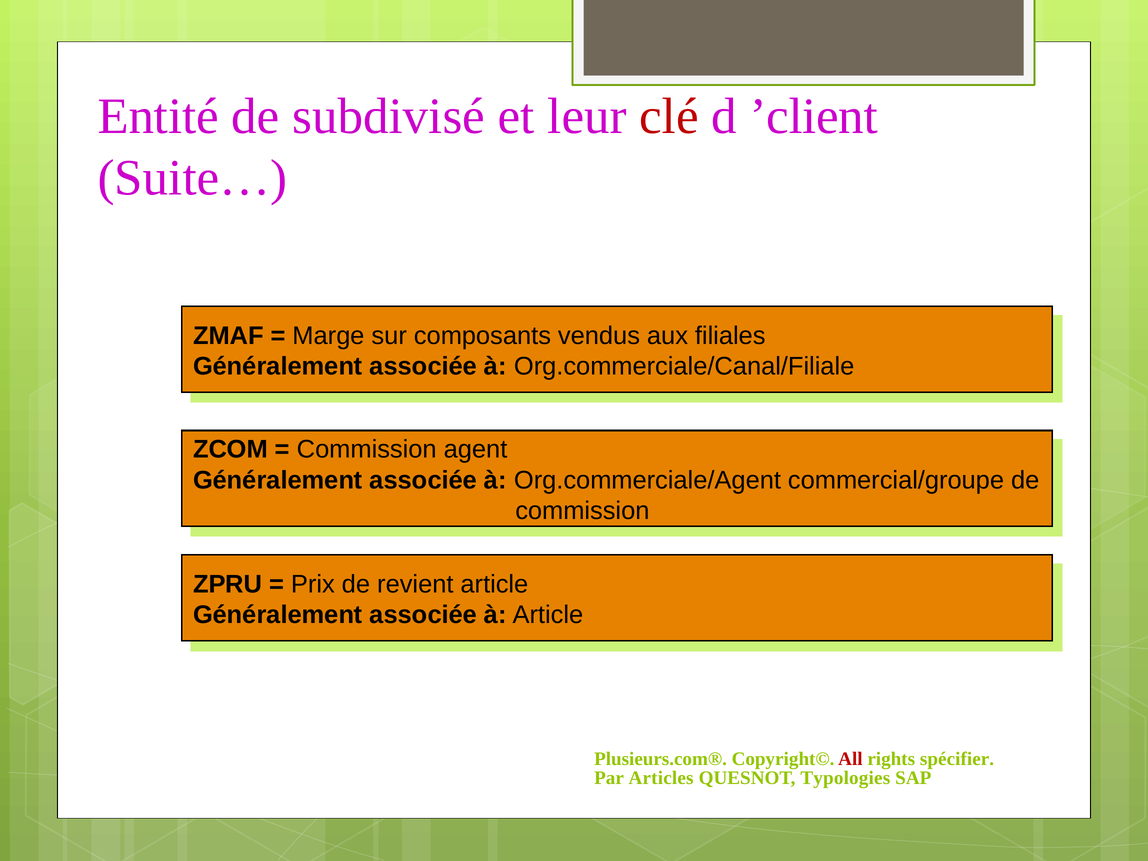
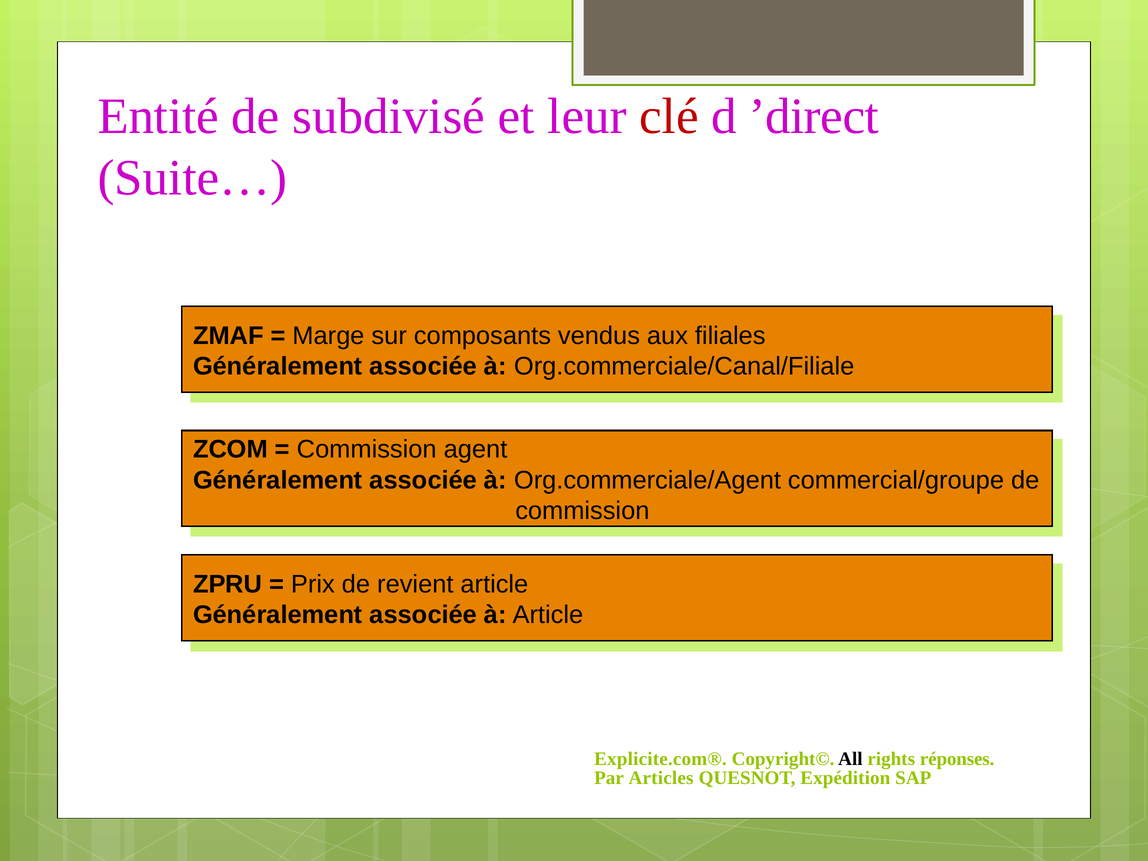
’client: ’client -> ’direct (814, 116)
Plusieurs.com®: Plusieurs.com® -> Explicite.com® (660, 759)
All colour: red -> black (850, 759)
spécifier: spécifier -> réponses (957, 759)
Typologies: Typologies -> Expédition (845, 778)
